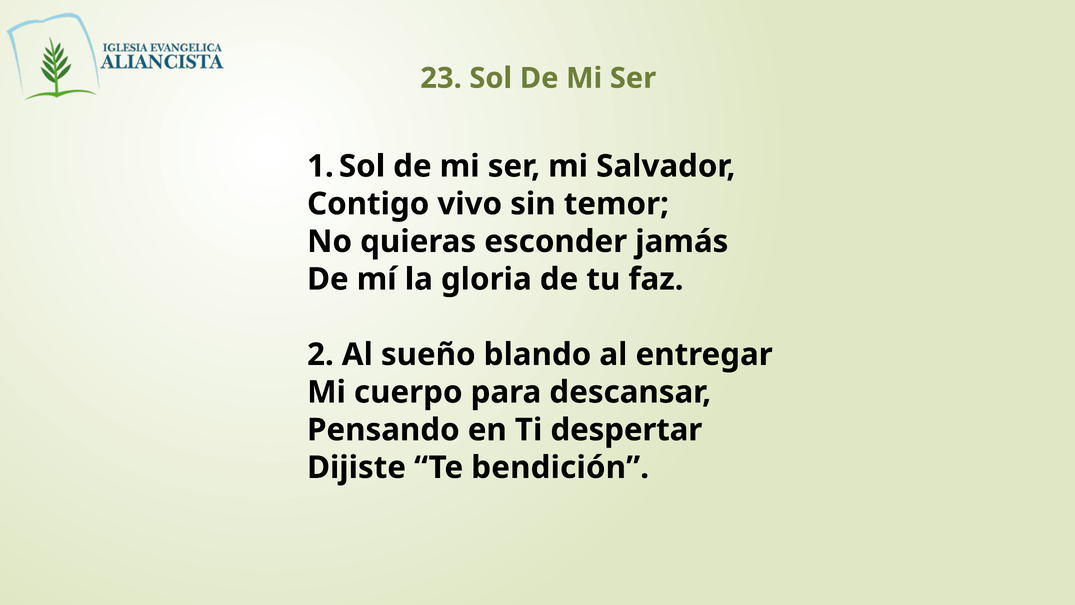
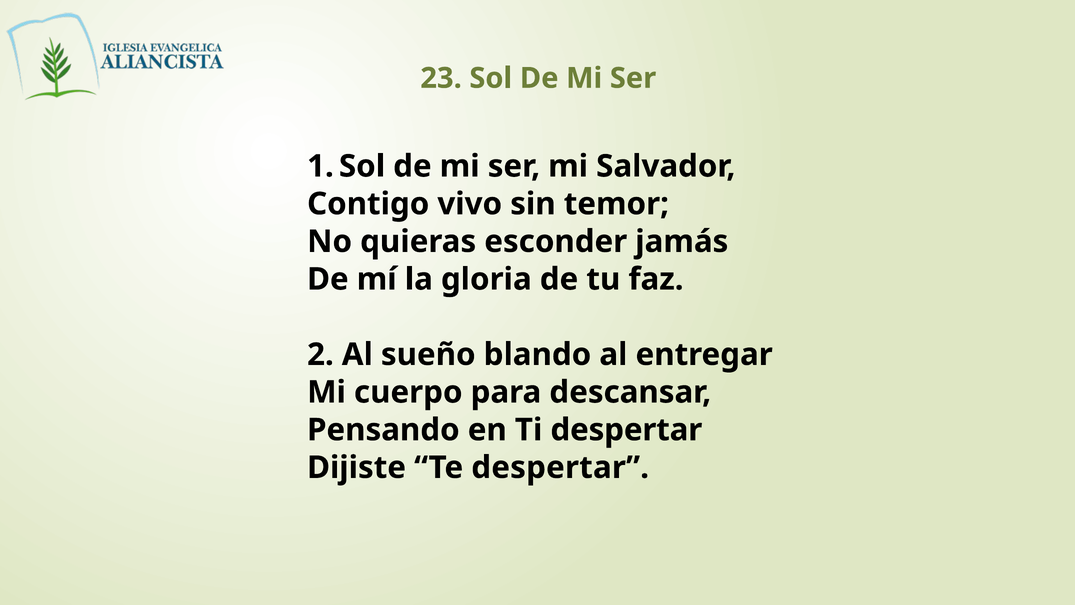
Te bendición: bendición -> despertar (560, 467)
